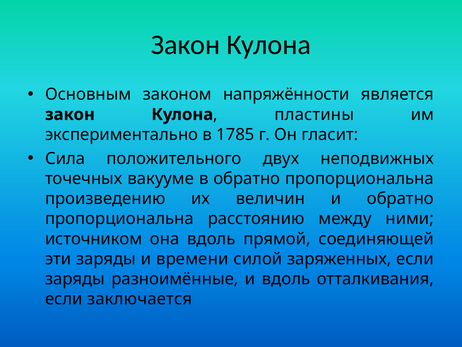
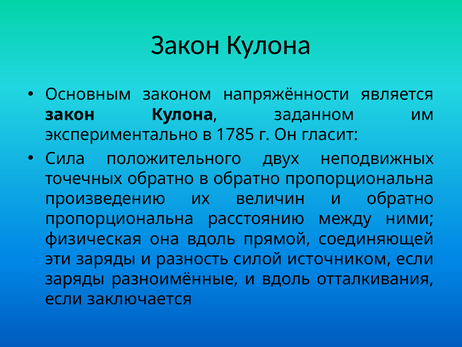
пластины: пластины -> заданном (314, 114)
точечных вакууме: вакууме -> обратно (161, 178)
источником: источником -> физическая (93, 239)
времени: времени -> разность (192, 259)
заряженных: заряженных -> источником (339, 259)
